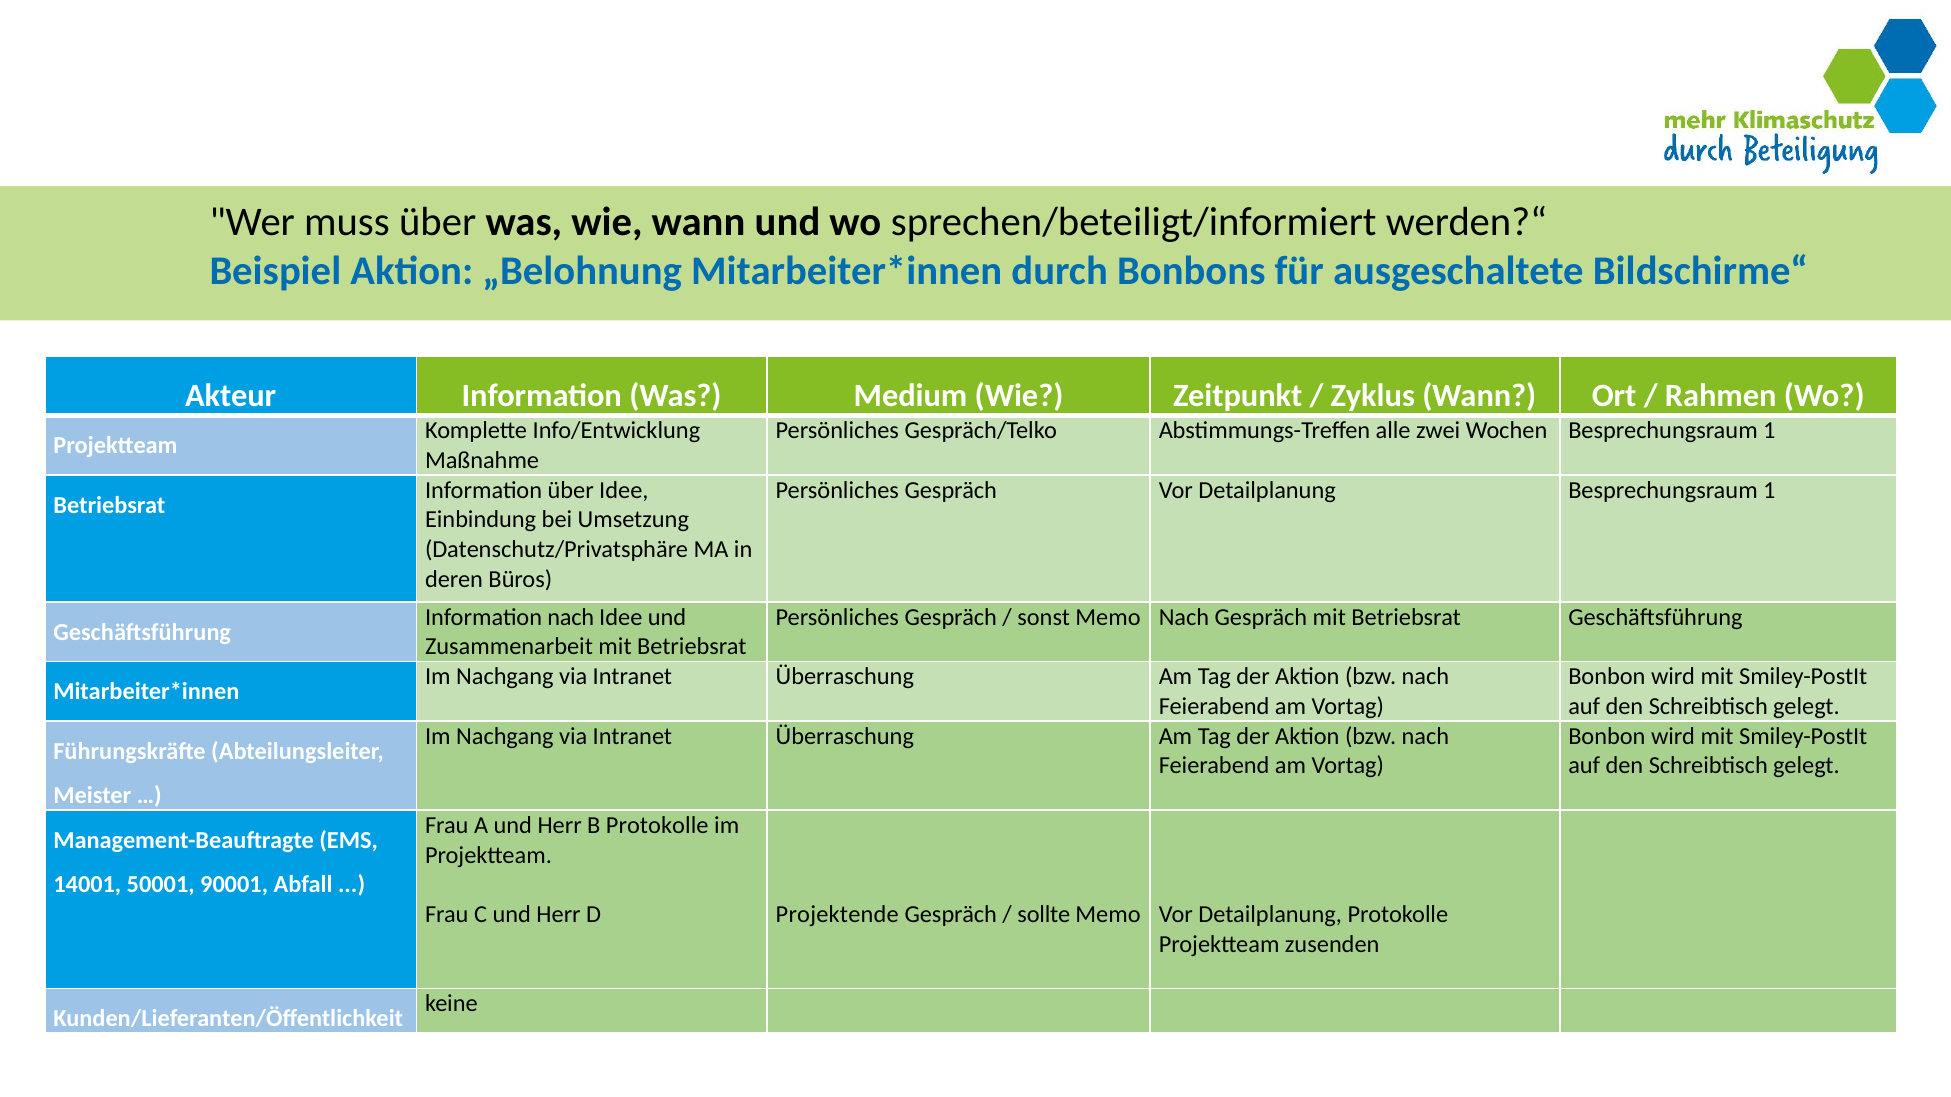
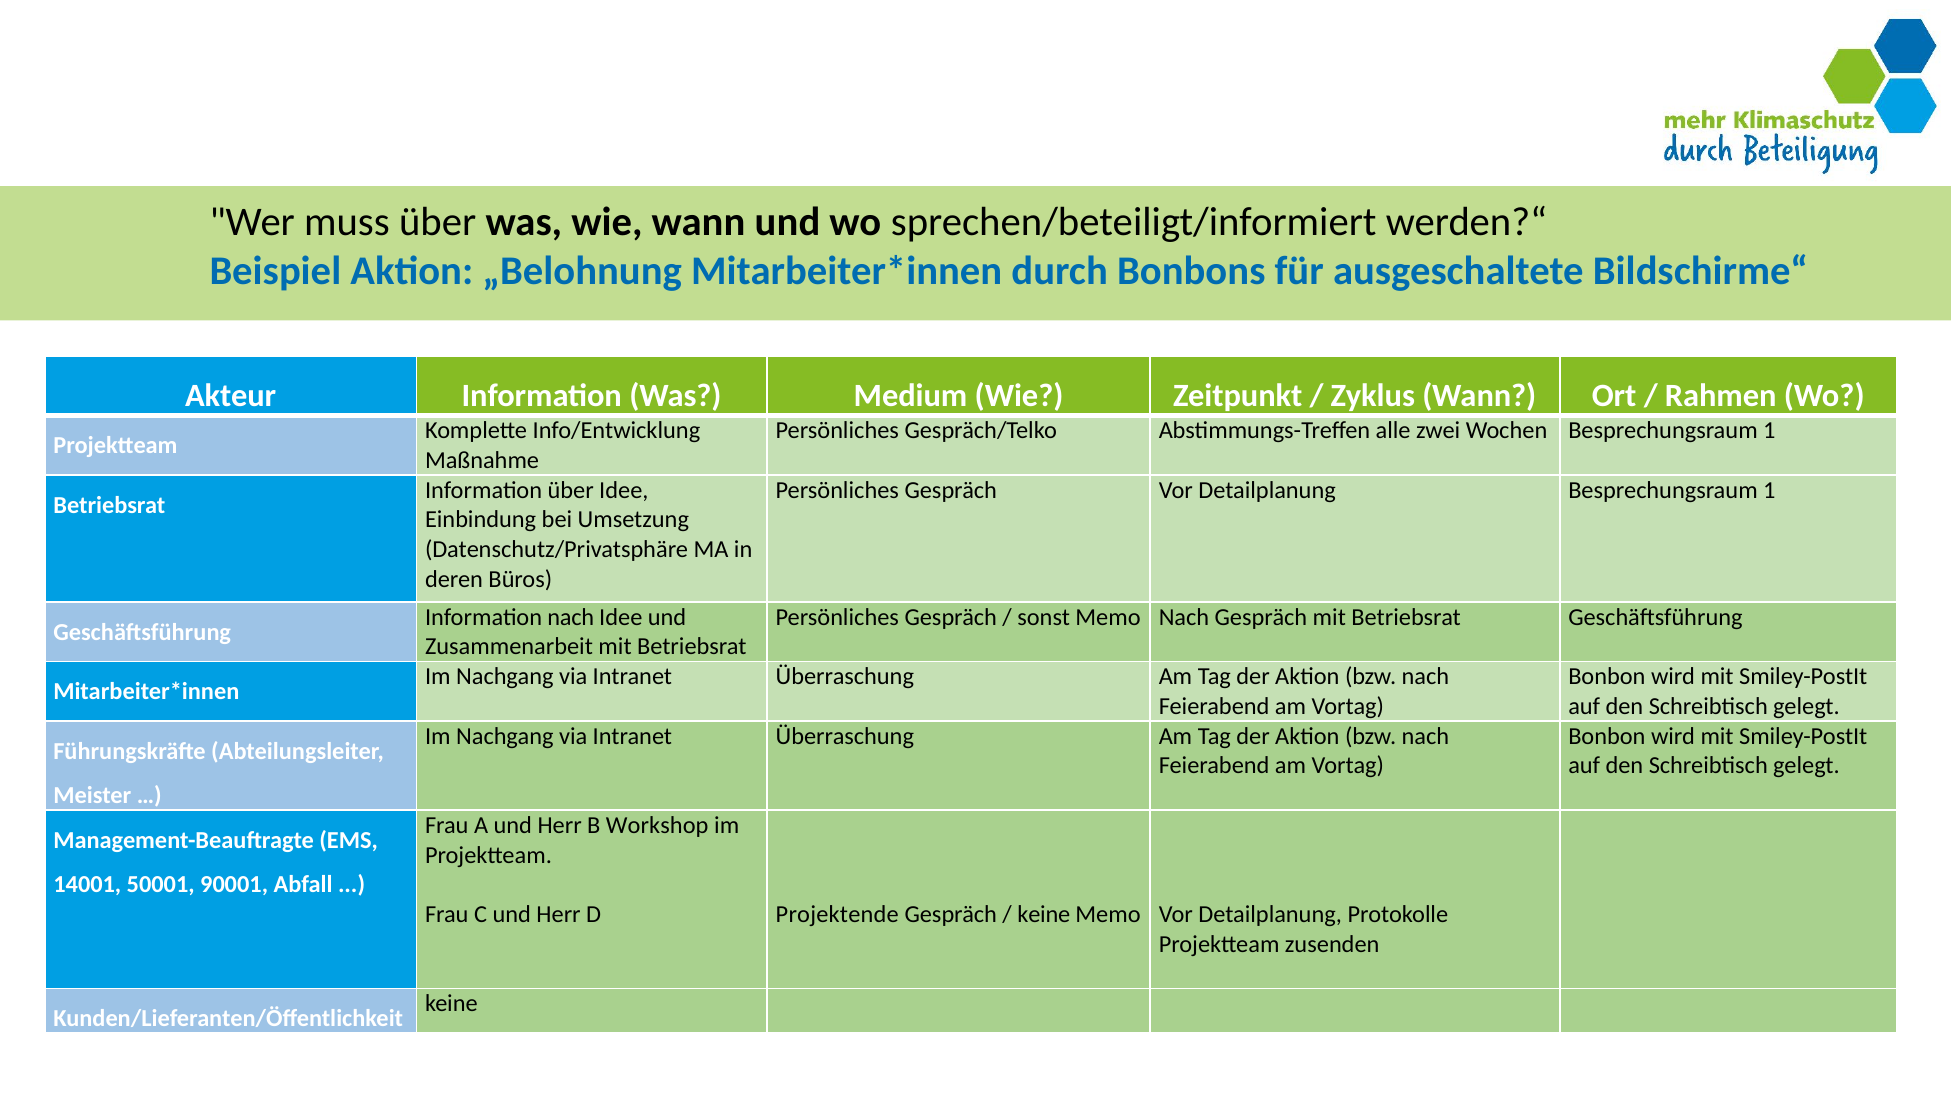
B Protokolle: Protokolle -> Workshop (657, 826)
sollte: sollte -> keine (1044, 915)
